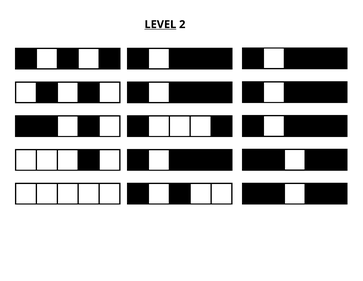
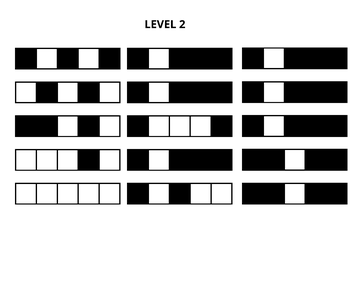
LEVEL underline: present -> none (160, 24)
